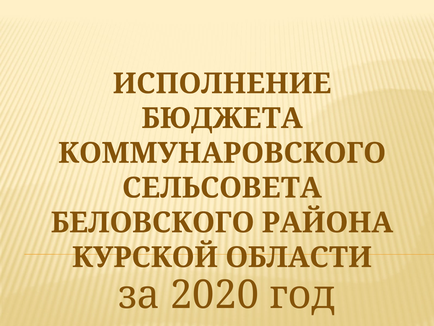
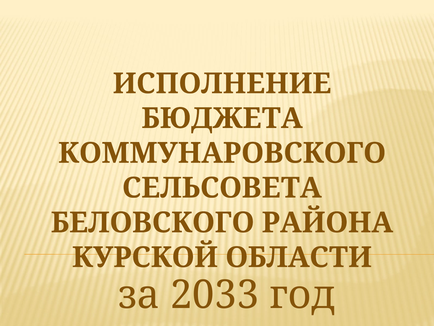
2020: 2020 -> 2033 (214, 295)
